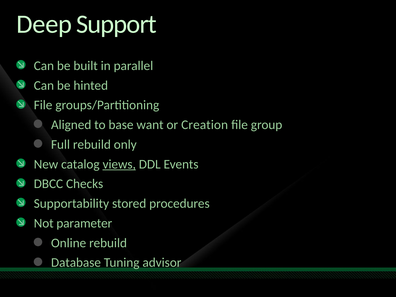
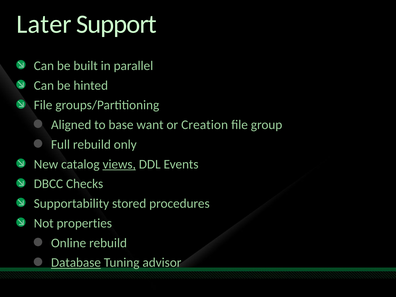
Deep: Deep -> Later (44, 24)
parameter: parameter -> properties (84, 223)
Database underline: none -> present (76, 263)
